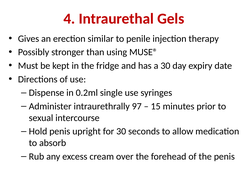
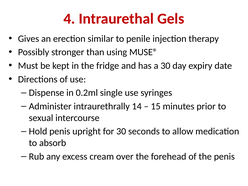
97: 97 -> 14 (137, 106)
